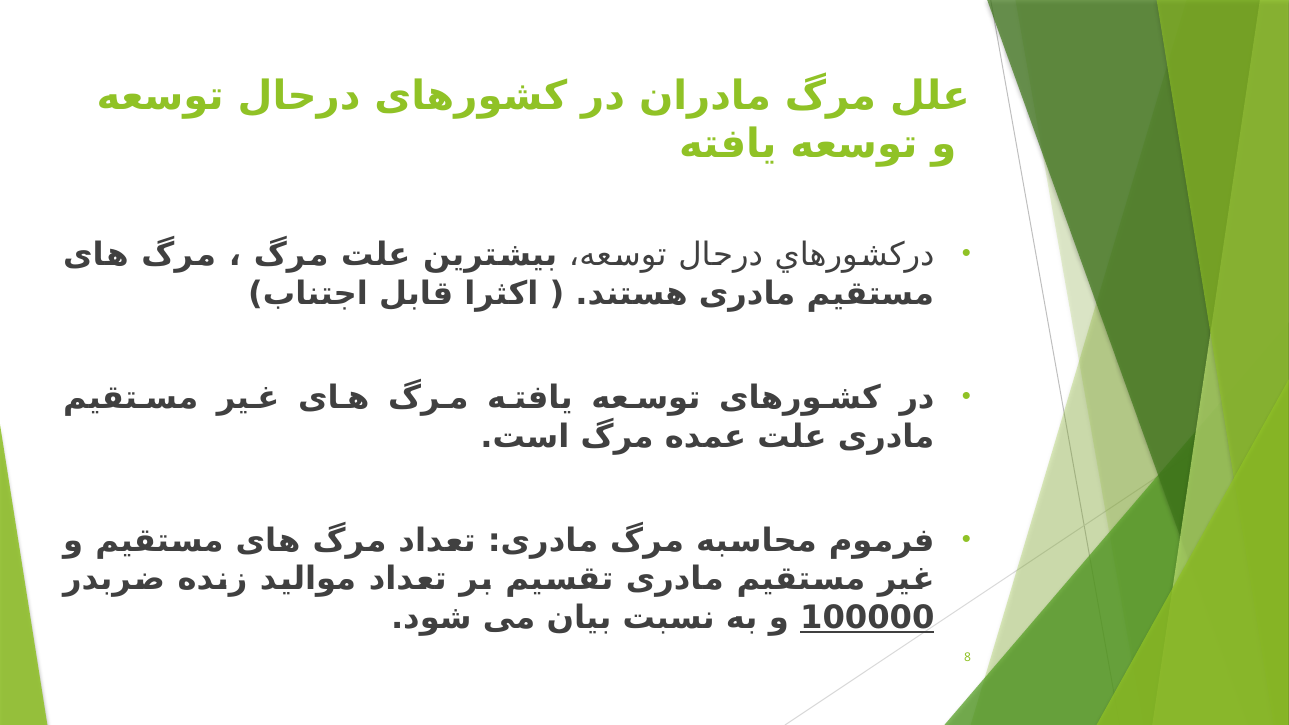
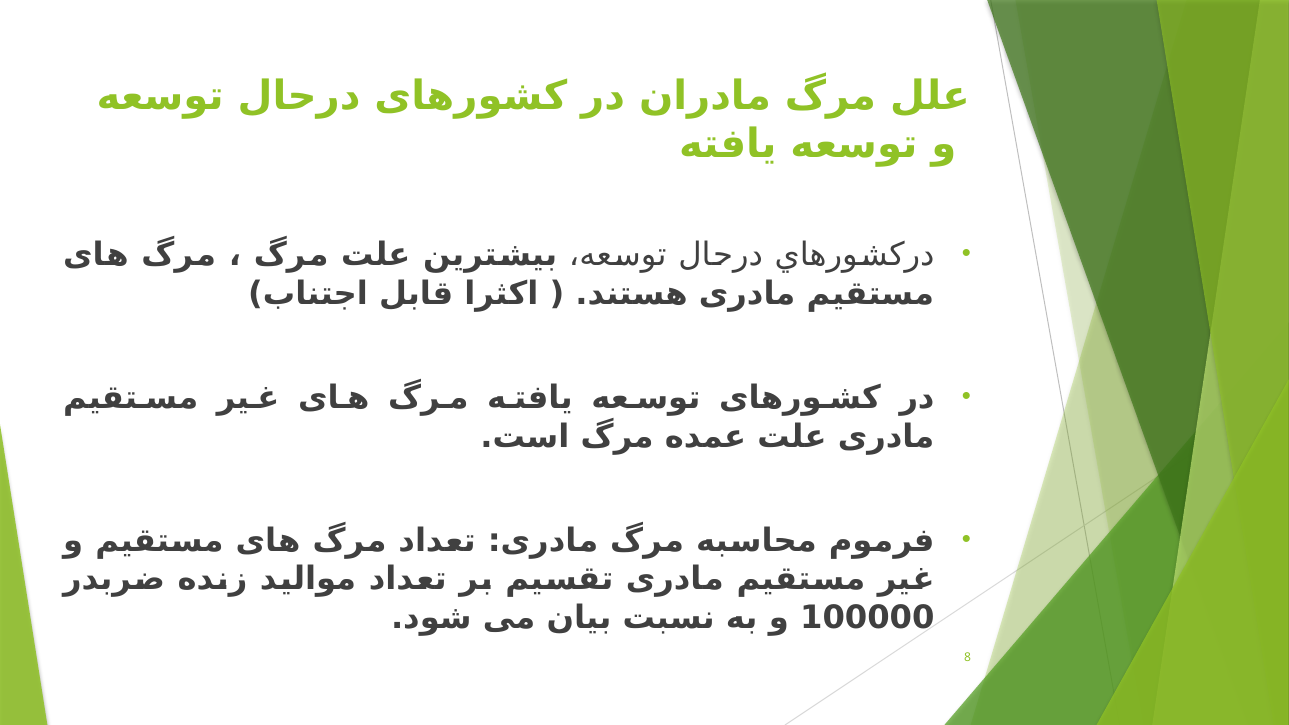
100000 underline: present -> none (867, 618)
